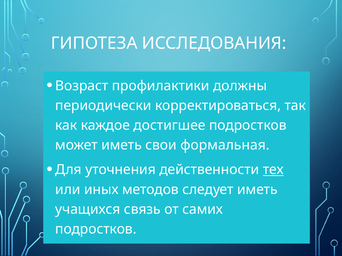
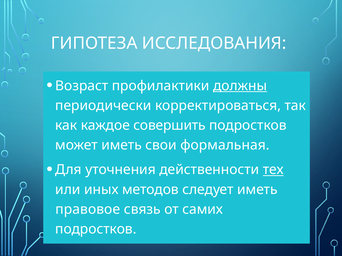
должны underline: none -> present (240, 86)
достигшее: достигшее -> совершить (170, 126)
учащихся: учащихся -> правовое (88, 210)
